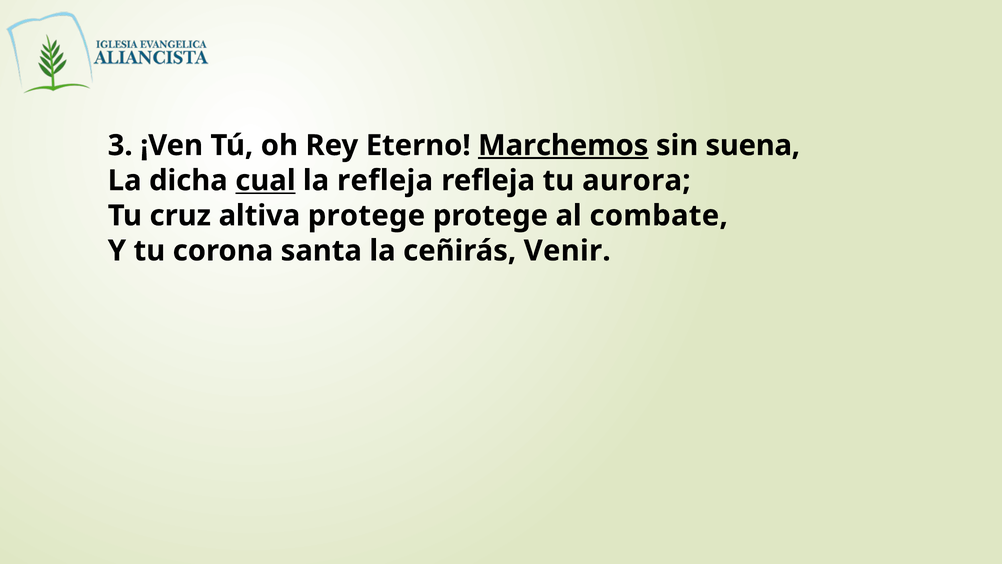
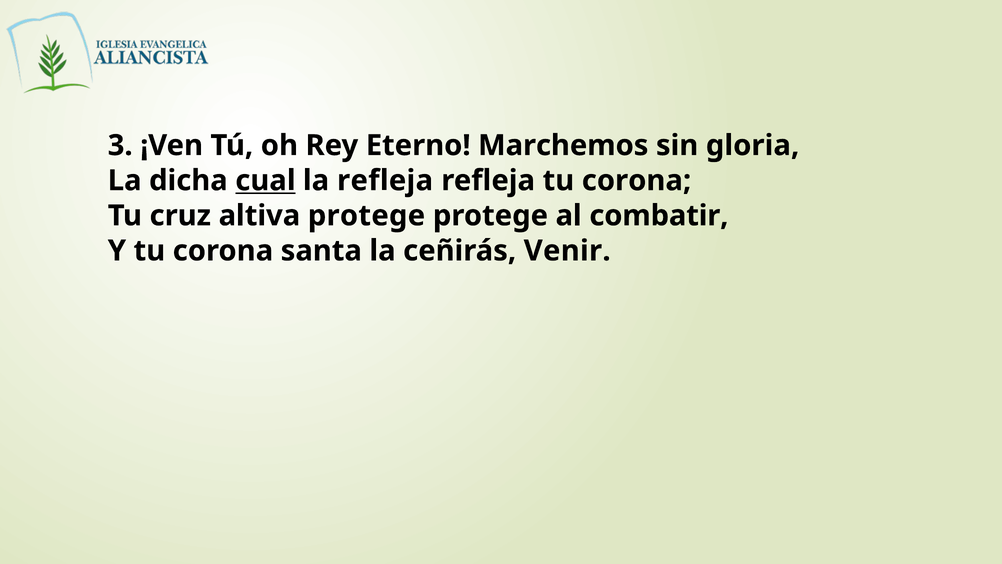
Marchemos underline: present -> none (563, 145)
suena: suena -> gloria (753, 145)
refleja tu aurora: aurora -> corona (637, 180)
combate: combate -> combatir (659, 216)
